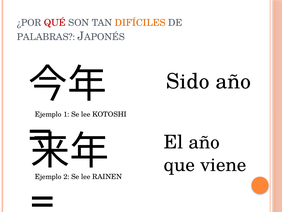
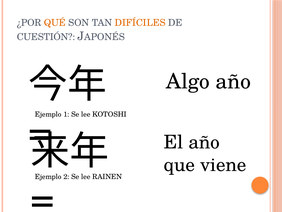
QUÉ colour: red -> orange (55, 23)
PALABRAS: PALABRAS -> CUESTIÓN (46, 37)
Sido: Sido -> Algo (188, 81)
